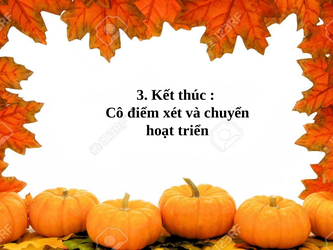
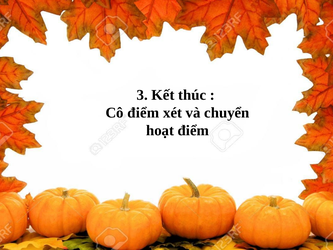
hoạt triển: triển -> điểm (193, 130)
